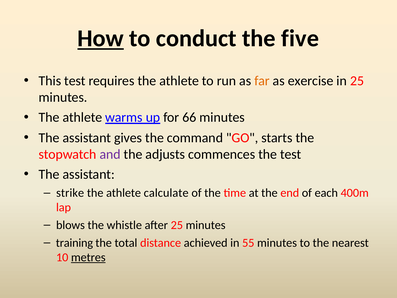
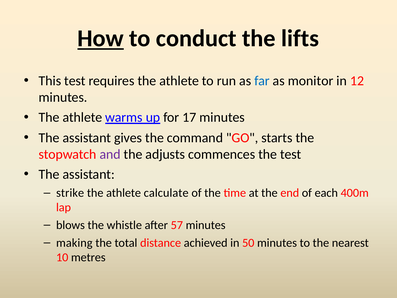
five: five -> lifts (300, 38)
far colour: orange -> blue (262, 81)
exercise: exercise -> monitor (311, 81)
in 25: 25 -> 12 (357, 81)
66: 66 -> 17 (189, 117)
after 25: 25 -> 57 (177, 225)
training: training -> making (74, 243)
55: 55 -> 50 (248, 243)
metres underline: present -> none (88, 257)
